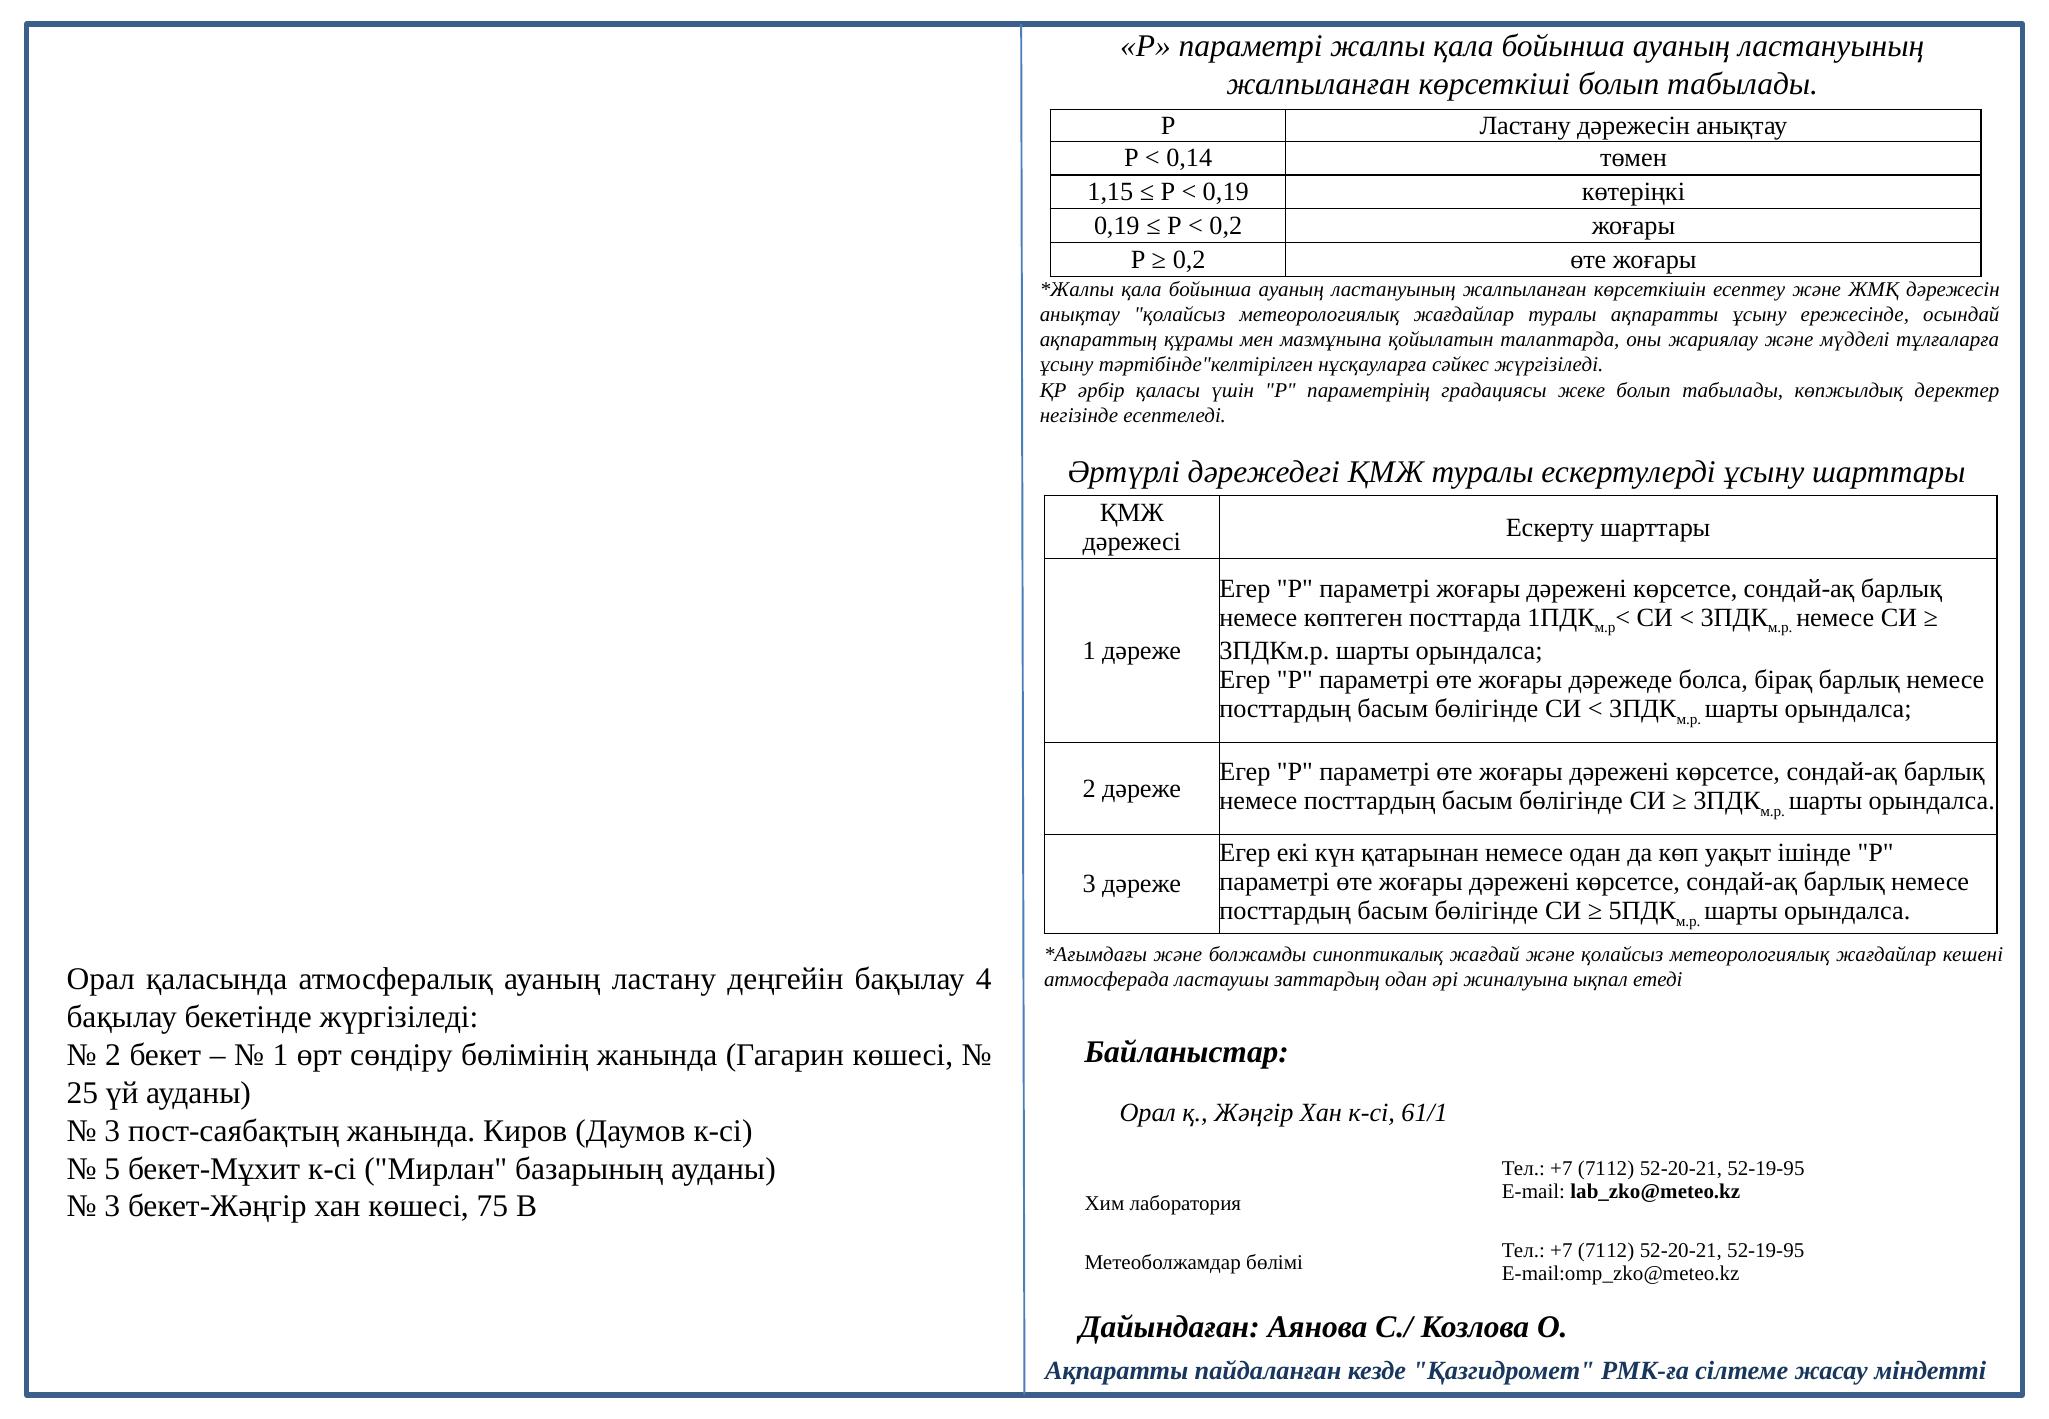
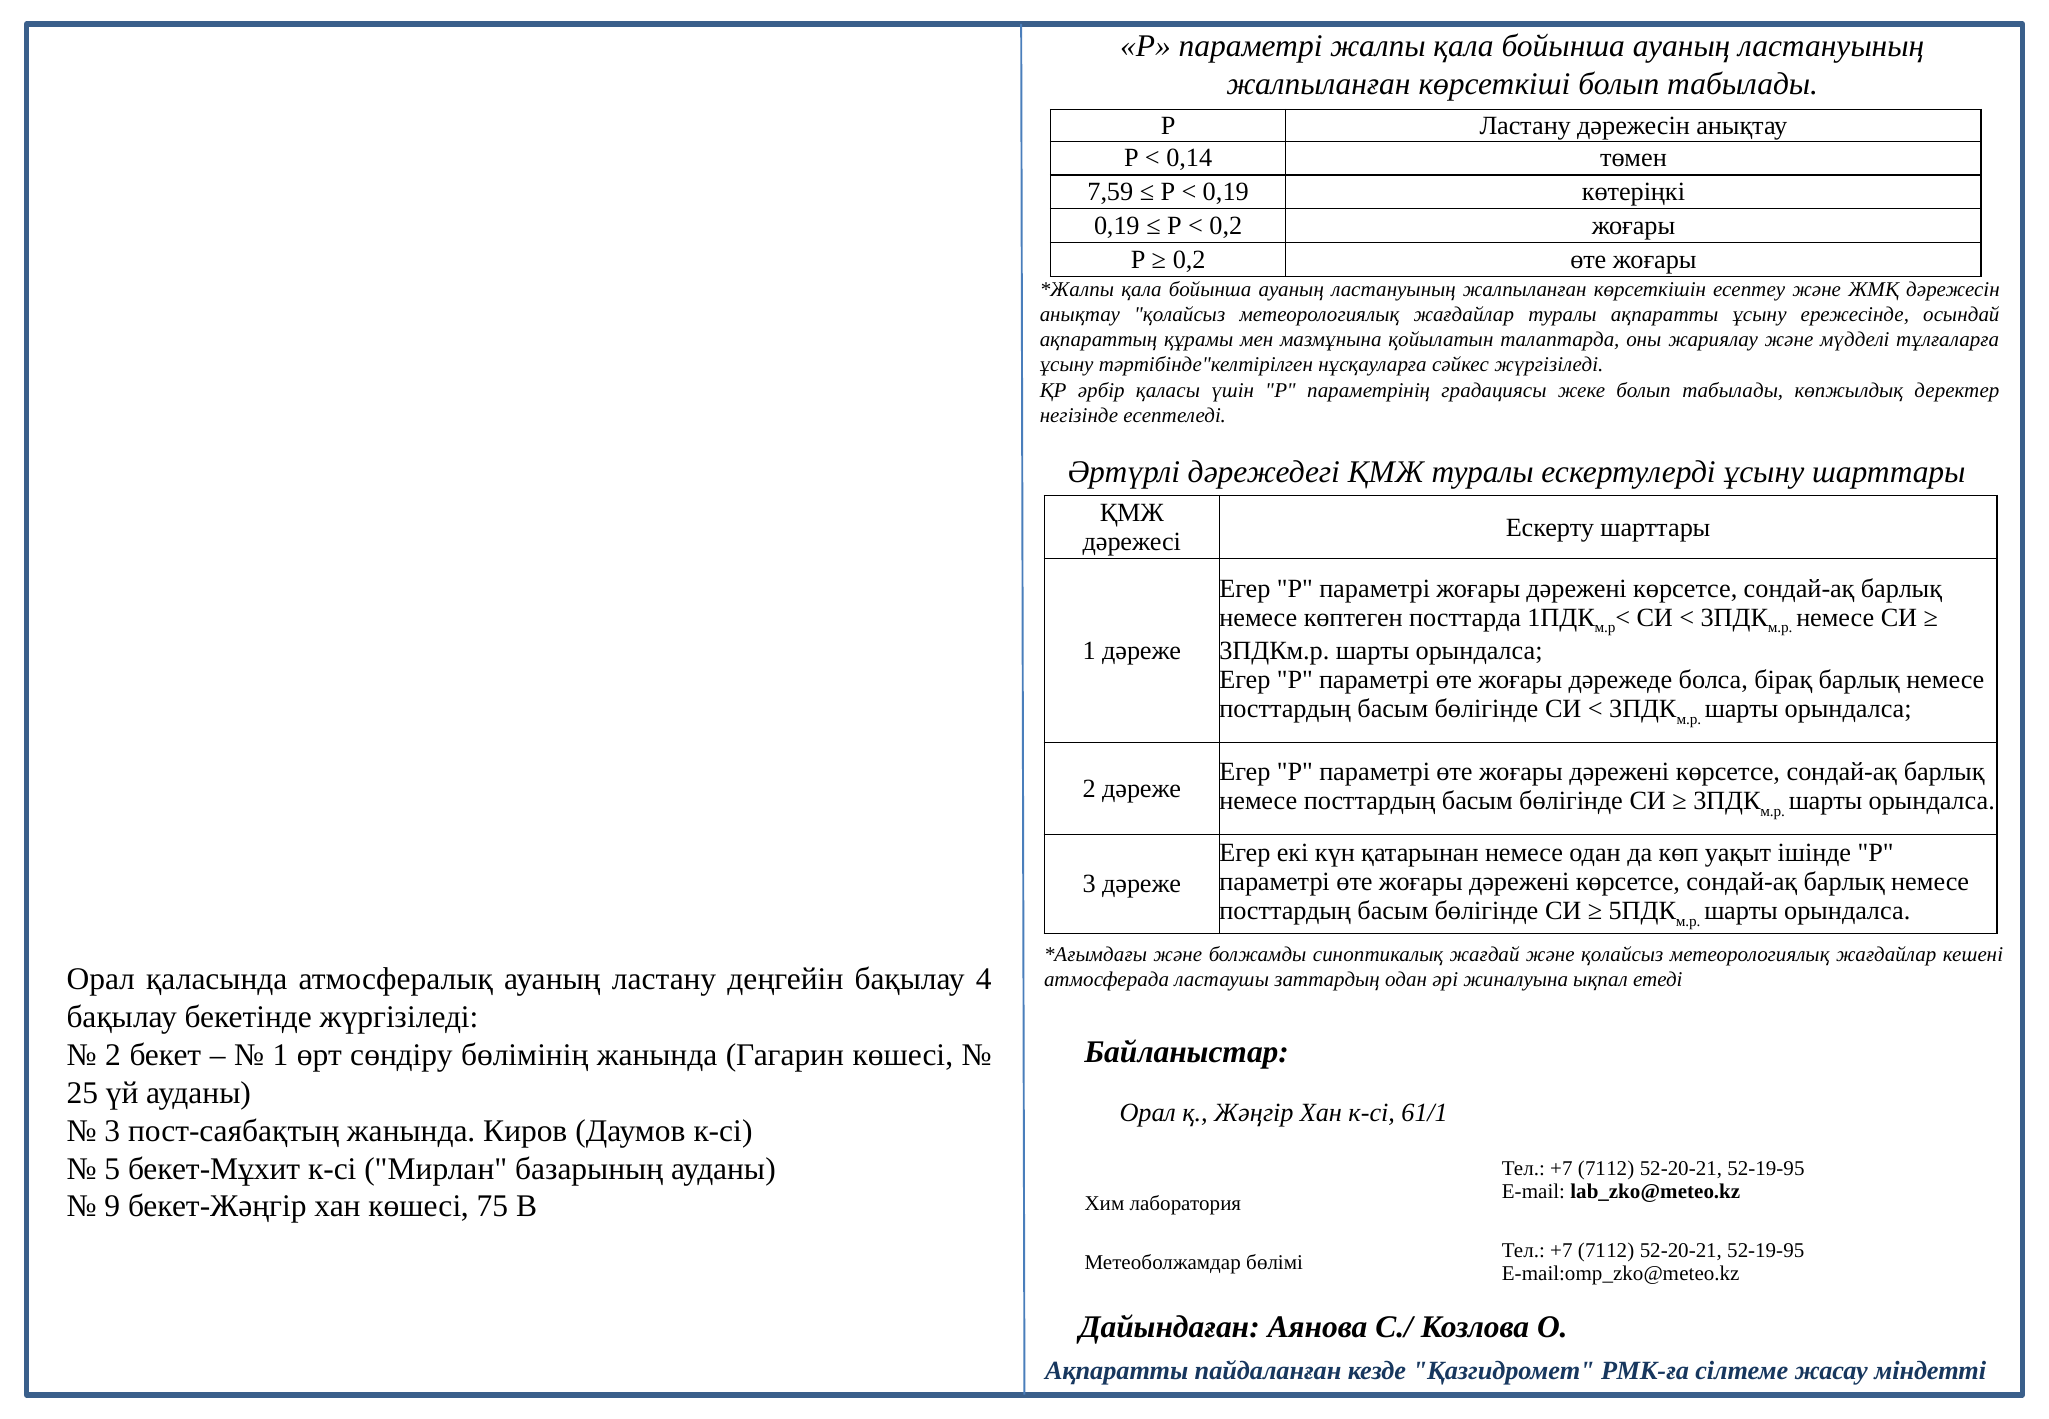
1,15: 1,15 -> 7,59 (1110, 192)
3: 3 -> 9 (112, 1206)
